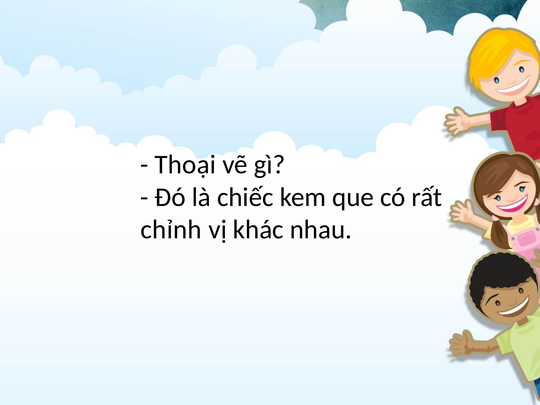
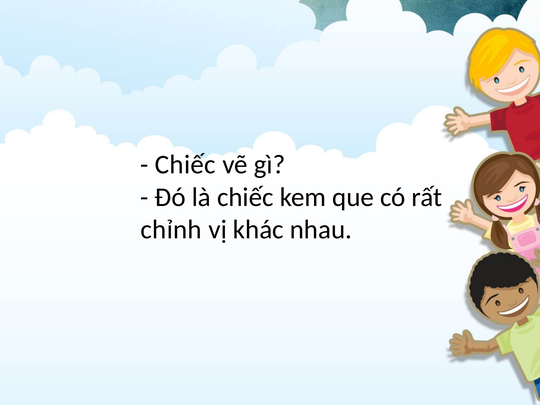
Thoại: Thoại -> Chiếc (185, 165)
